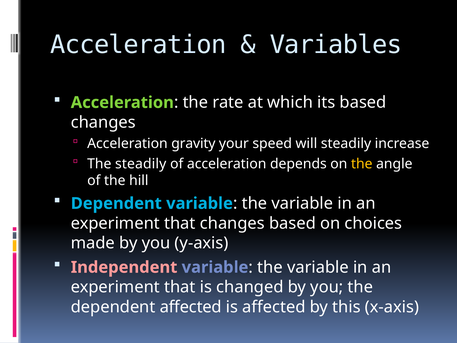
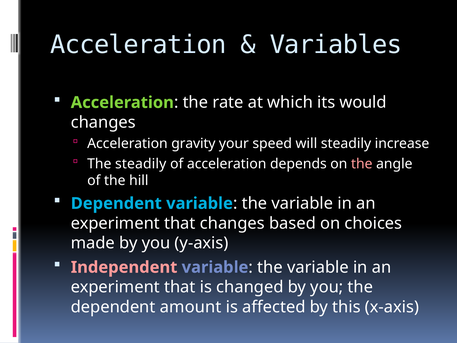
its based: based -> would (363, 102)
the colour: yellow -> pink (362, 164)
dependent affected: affected -> amount (191, 307)
